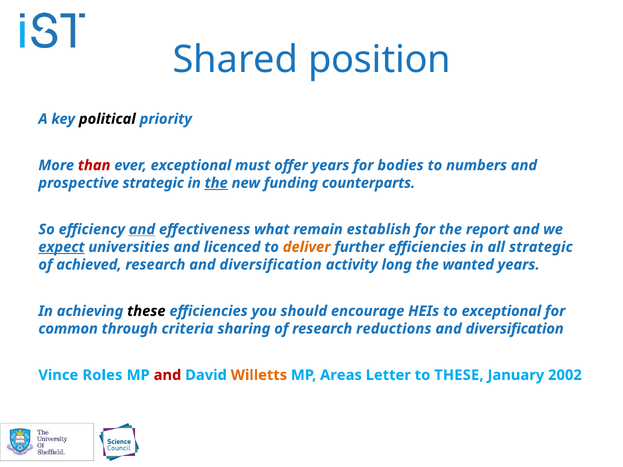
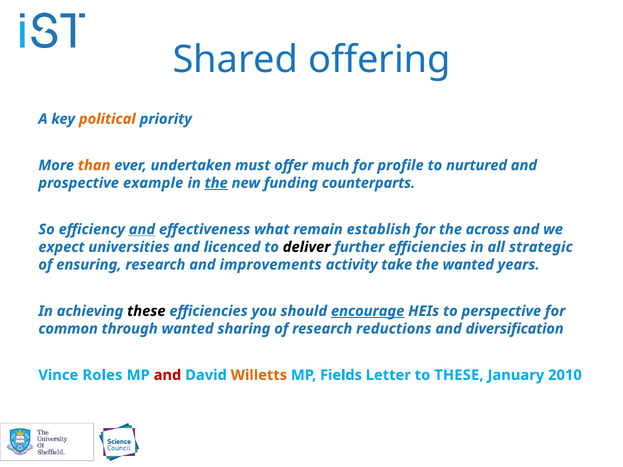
position: position -> offering (379, 60)
political colour: black -> orange (107, 119)
than colour: red -> orange (94, 165)
ever exceptional: exceptional -> undertaken (191, 165)
offer years: years -> much (331, 165)
bodies: bodies -> profile (401, 165)
numbers: numbers -> nurtured (477, 165)
prospective strategic: strategic -> example (153, 183)
report: report -> across (488, 230)
expect underline: present -> none (61, 247)
deliver colour: orange -> black (307, 247)
achieved: achieved -> ensuring (89, 265)
research and diversification: diversification -> improvements (271, 265)
long: long -> take (397, 265)
encourage underline: none -> present (368, 311)
to exceptional: exceptional -> perspective (501, 311)
through criteria: criteria -> wanted (188, 329)
Areas: Areas -> Fields (341, 375)
2002: 2002 -> 2010 (565, 375)
